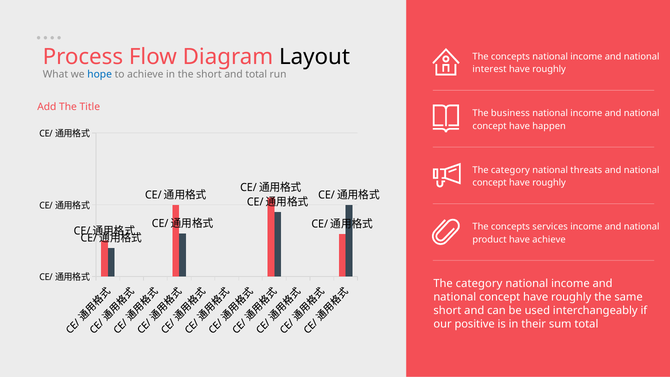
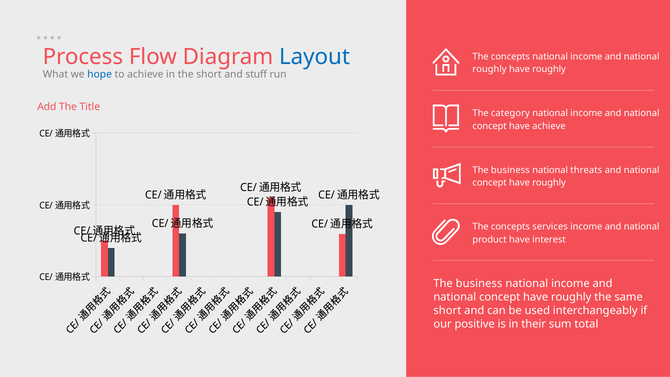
Layout colour: black -> blue (314, 57)
interest: interest -> roughly (490, 69)
and total: total -> stuff (256, 74)
business: business -> category (510, 113)
have happen: happen -> achieve (549, 126)
category: category -> business (510, 170)
have achieve: achieve -> interest (549, 239)
category: category -> business (479, 284)
